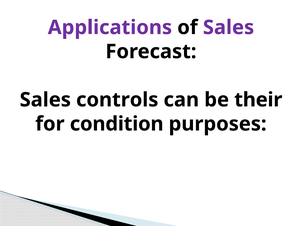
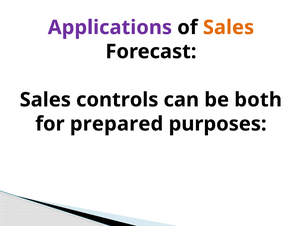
Sales colour: purple -> orange (229, 28)
their: their -> both (258, 100)
condition: condition -> prepared (117, 124)
